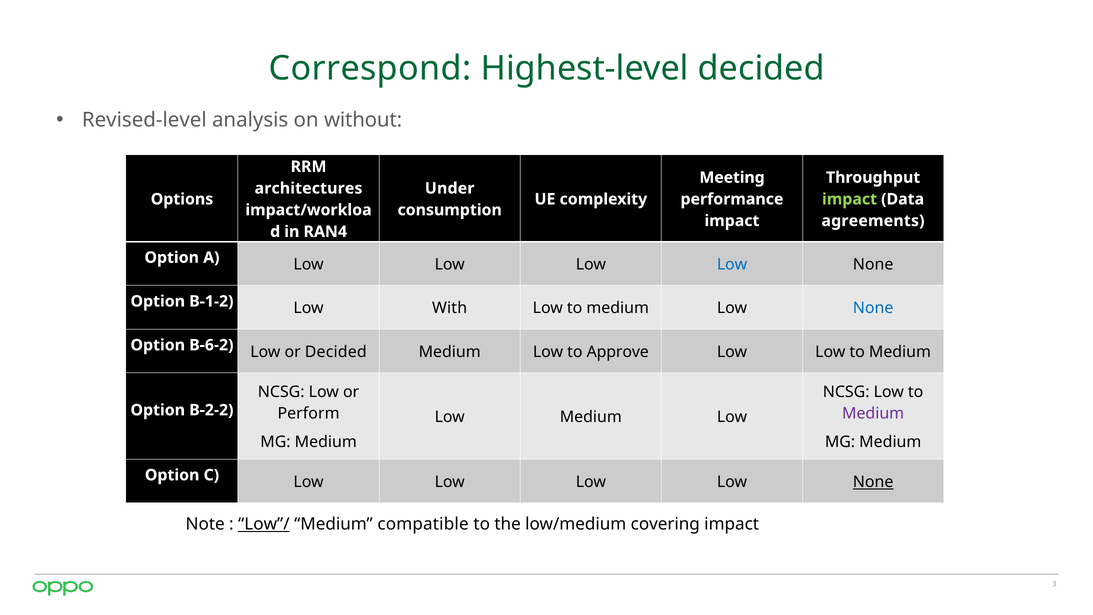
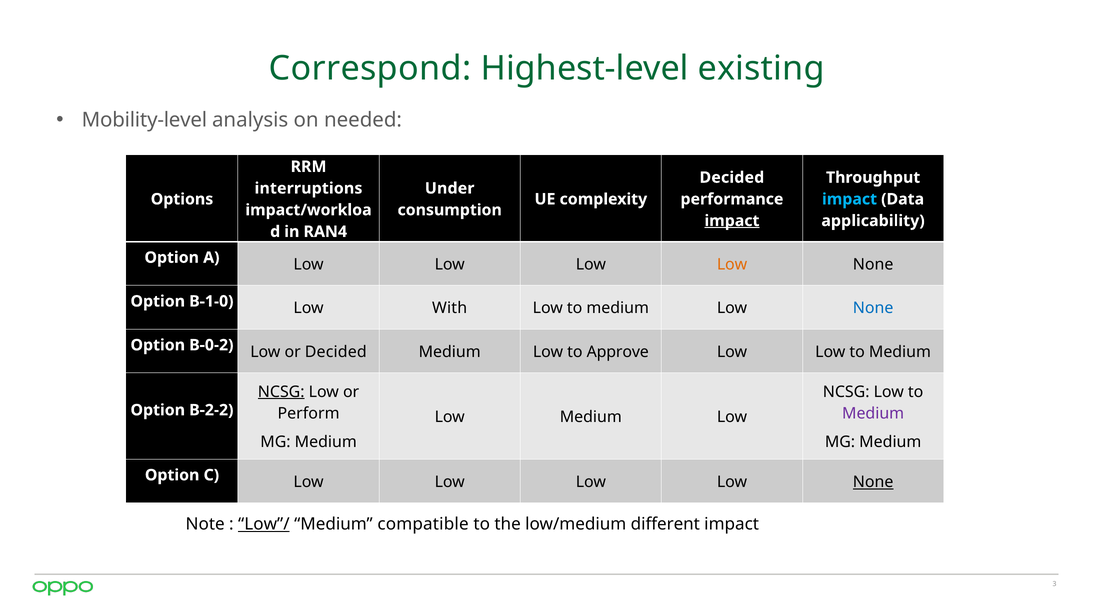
Highest-level decided: decided -> existing (761, 68)
Revised-level: Revised-level -> Mobility-level (144, 120)
without: without -> needed (363, 120)
Meeting: Meeting -> Decided (732, 177)
architectures: architectures -> interruptions (308, 188)
impact colour: light green -> light blue (850, 199)
impact underline: none -> present (732, 221)
agreements: agreements -> applicability (873, 221)
Low colour: blue -> orange (732, 264)
B-1-2: B-1-2 -> B-1-0 (211, 301)
B-6-2: B-6-2 -> B-0-2 (211, 345)
NCSG underline: none -> present (281, 392)
covering: covering -> different (665, 524)
